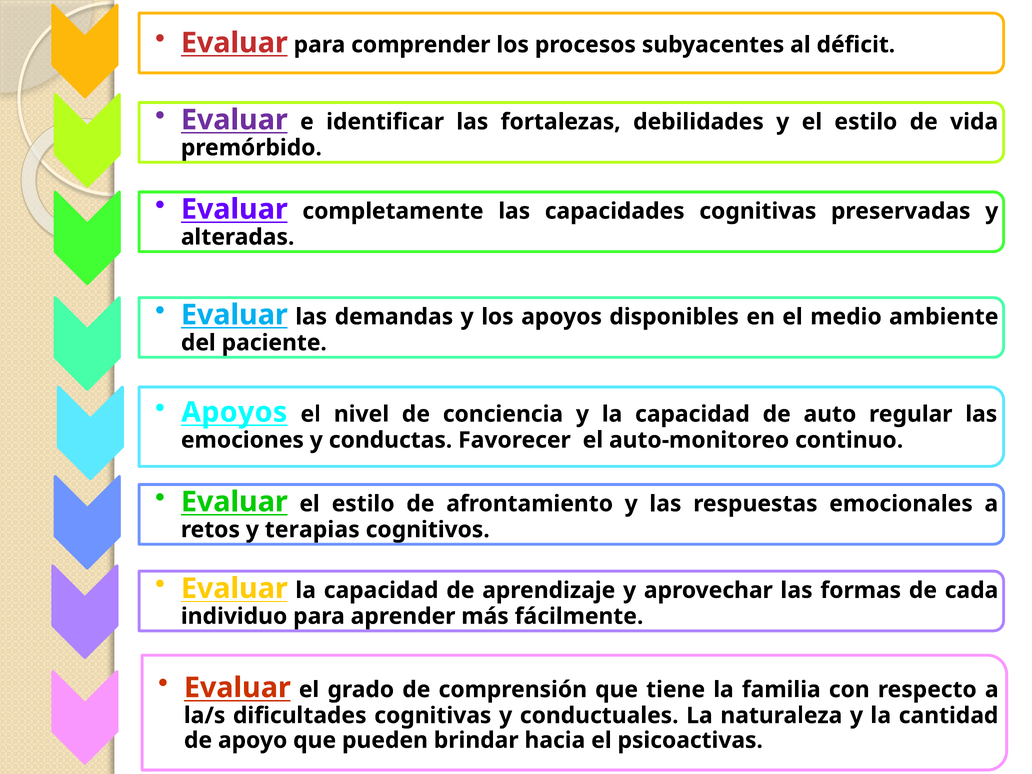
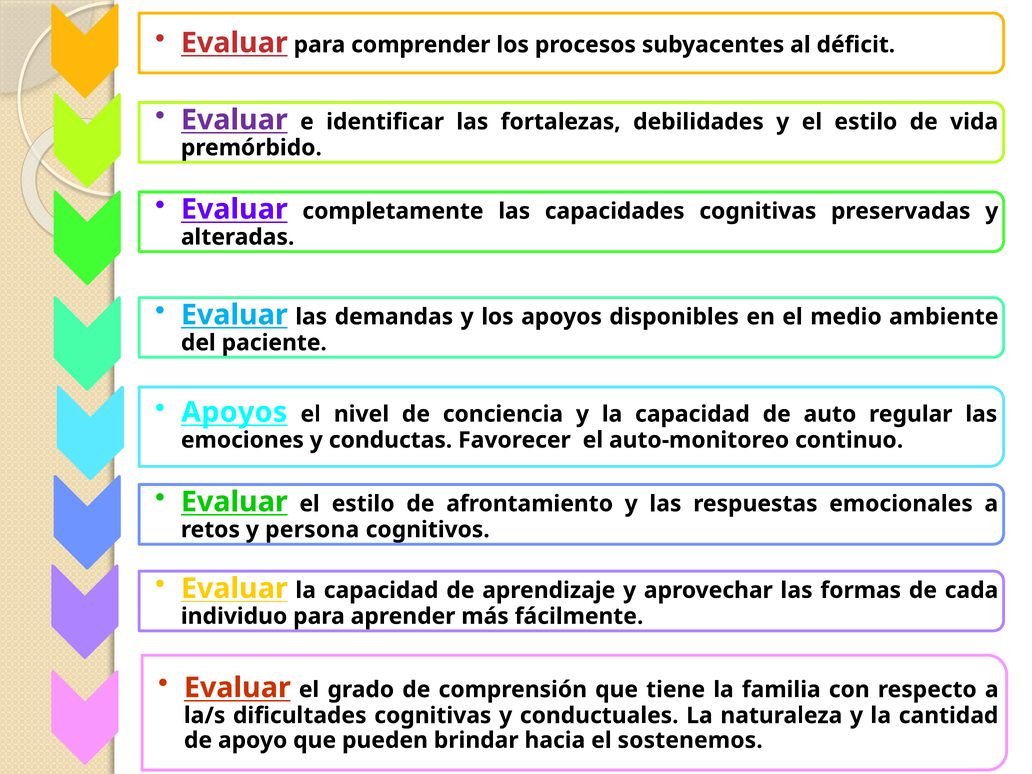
terapias: terapias -> persona (312, 530)
psicoactivas: psicoactivas -> sostenemos (690, 740)
